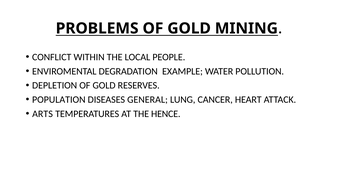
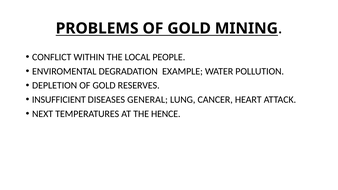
POPULATION: POPULATION -> INSUFFICIENT (59, 100)
ARTS: ARTS -> NEXT (43, 114)
